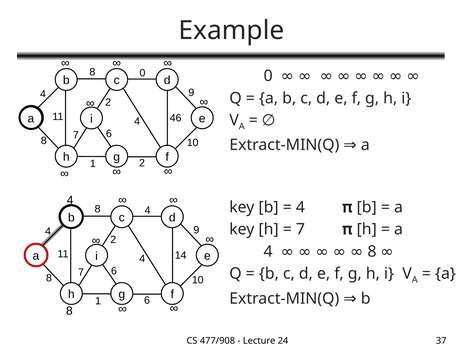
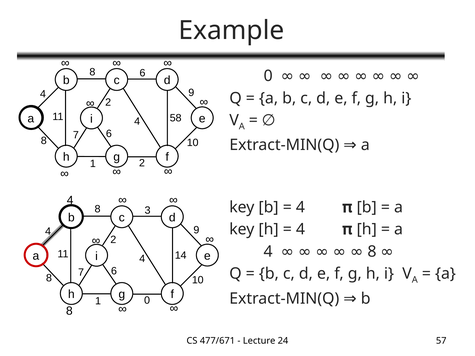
8 0: 0 -> 6 (142, 73)
46: 46 -> 58 (176, 118)
8 4: 4 -> 3 (148, 210)
7: 7 -> 4 (300, 230)
1 6: 6 -> 0 (147, 301)
477/908: 477/908 -> 477/671 (217, 341)
37: 37 -> 57 (441, 341)
